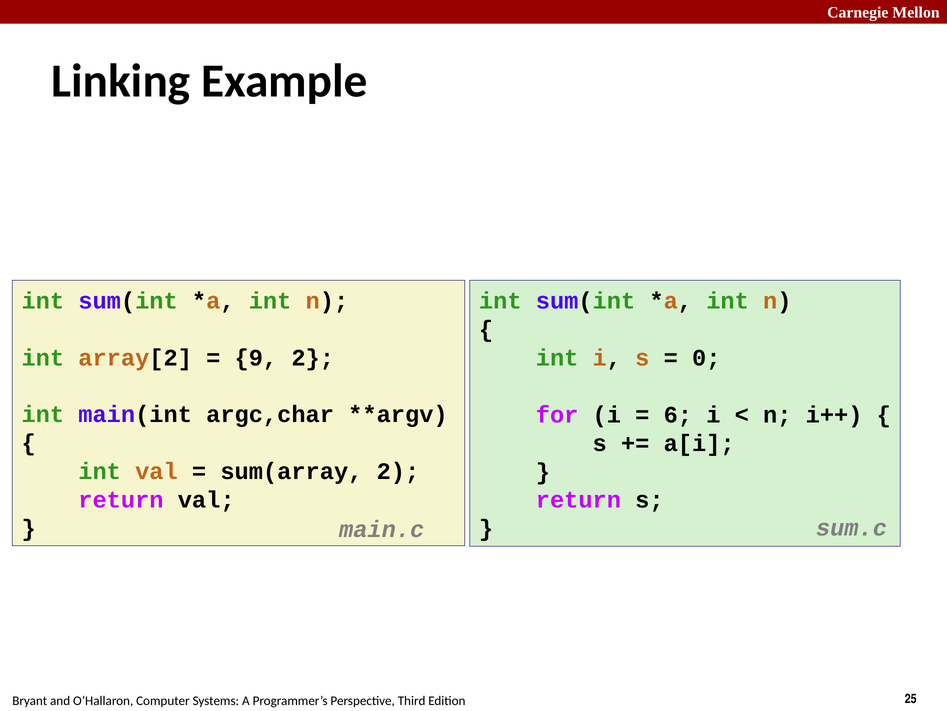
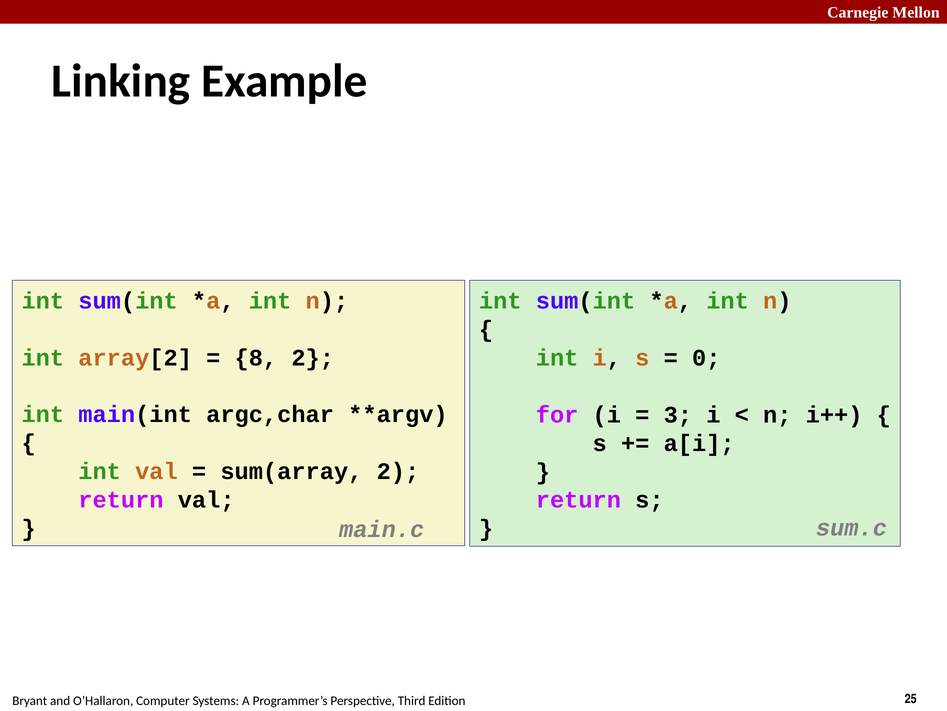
9: 9 -> 8 (256, 357)
6: 6 -> 3 (678, 414)
